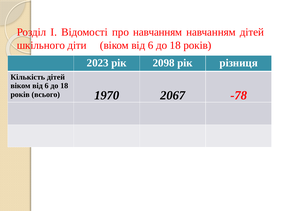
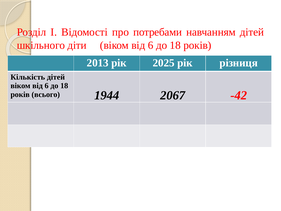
про навчанням: навчанням -> потребами (158, 32)
2023: 2023 -> 2013 (98, 63)
2098: 2098 -> 2025 (164, 63)
1970: 1970 -> 1944 (107, 95)
-78: -78 -> -42 (239, 95)
